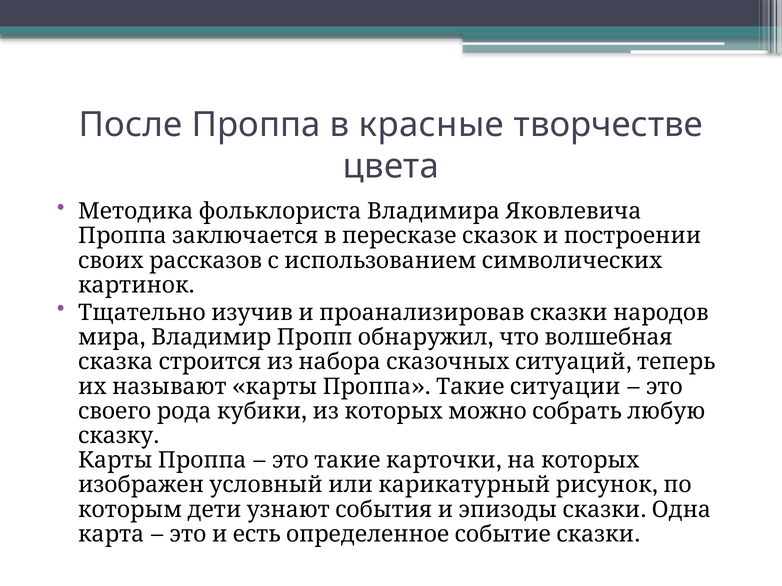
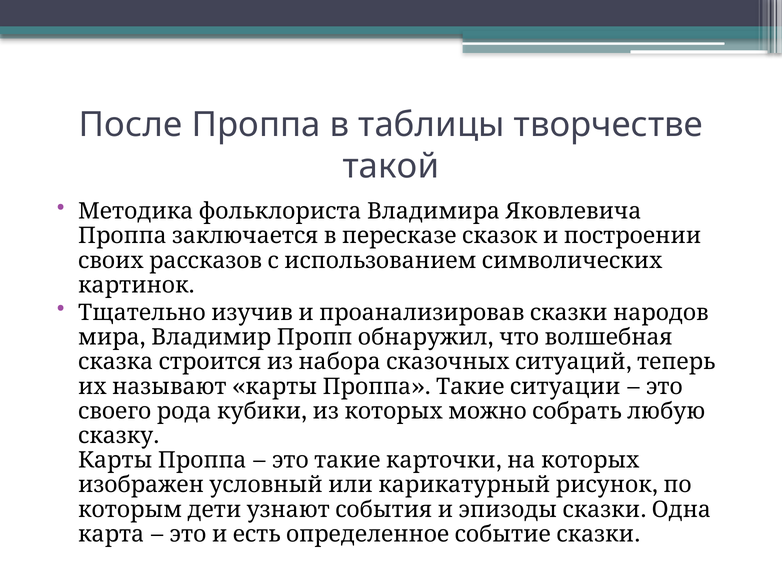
красные: красные -> таблицы (432, 125)
цвета: цвета -> такой (391, 167)
